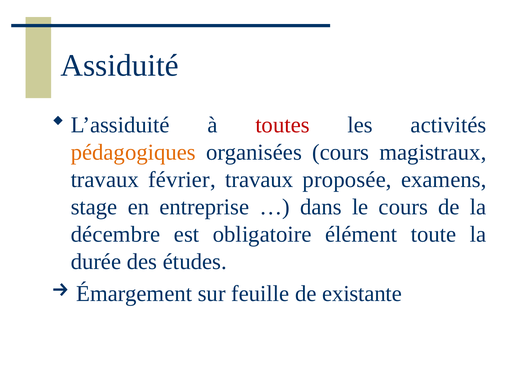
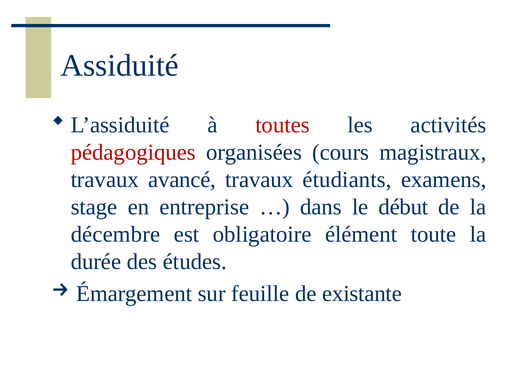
pédagogiques colour: orange -> red (133, 152)
février: février -> avancé (182, 180)
proposée: proposée -> étudiants (347, 180)
le cours: cours -> début (403, 207)
